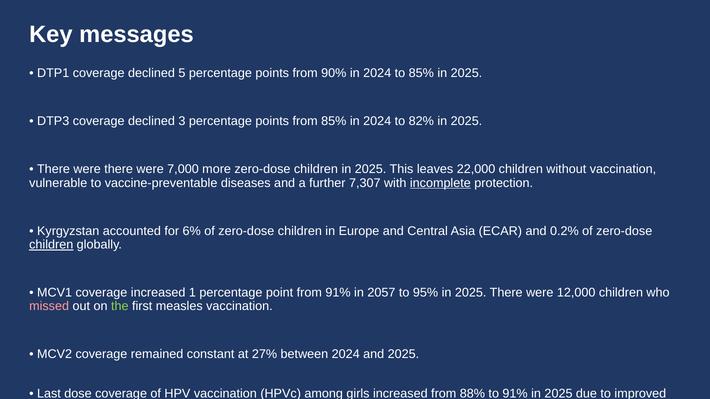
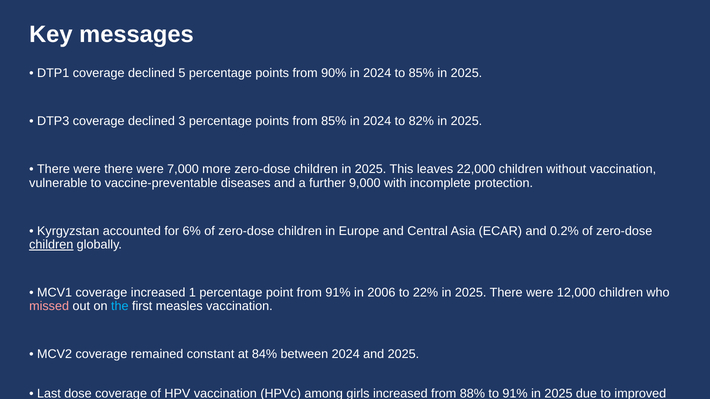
7,307: 7,307 -> 9,000 (365, 183)
incomplete underline: present -> none (440, 183)
2057: 2057 -> 2006 (381, 293)
95%: 95% -> 22% (426, 293)
the colour: light green -> light blue (120, 307)
27%: 27% -> 84% (265, 355)
